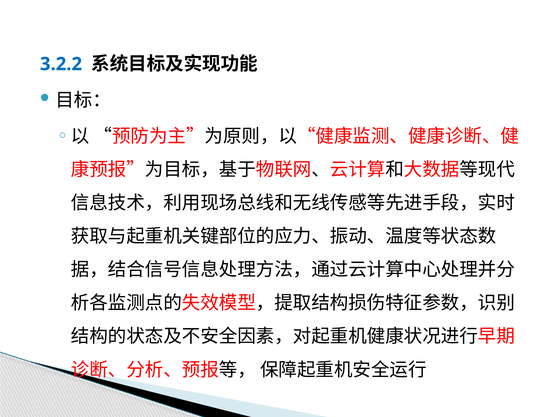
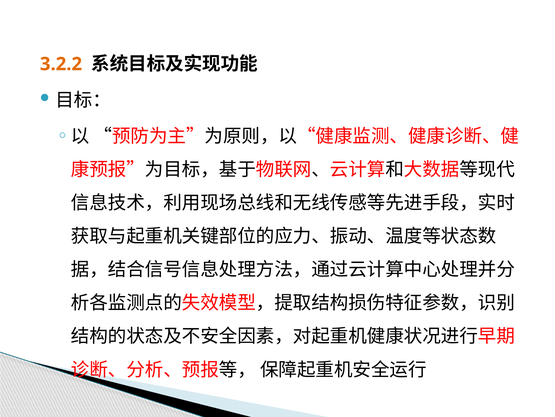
3.2.2 colour: blue -> orange (61, 64)
